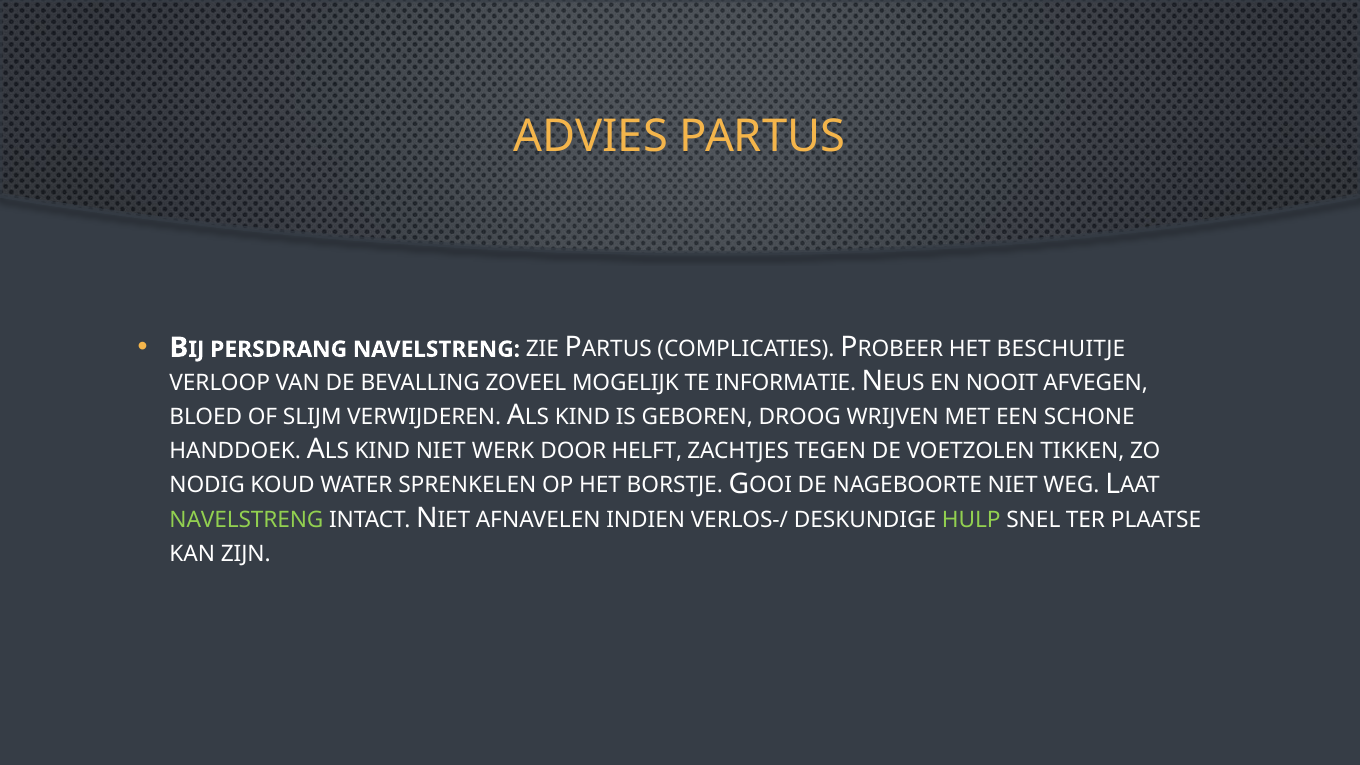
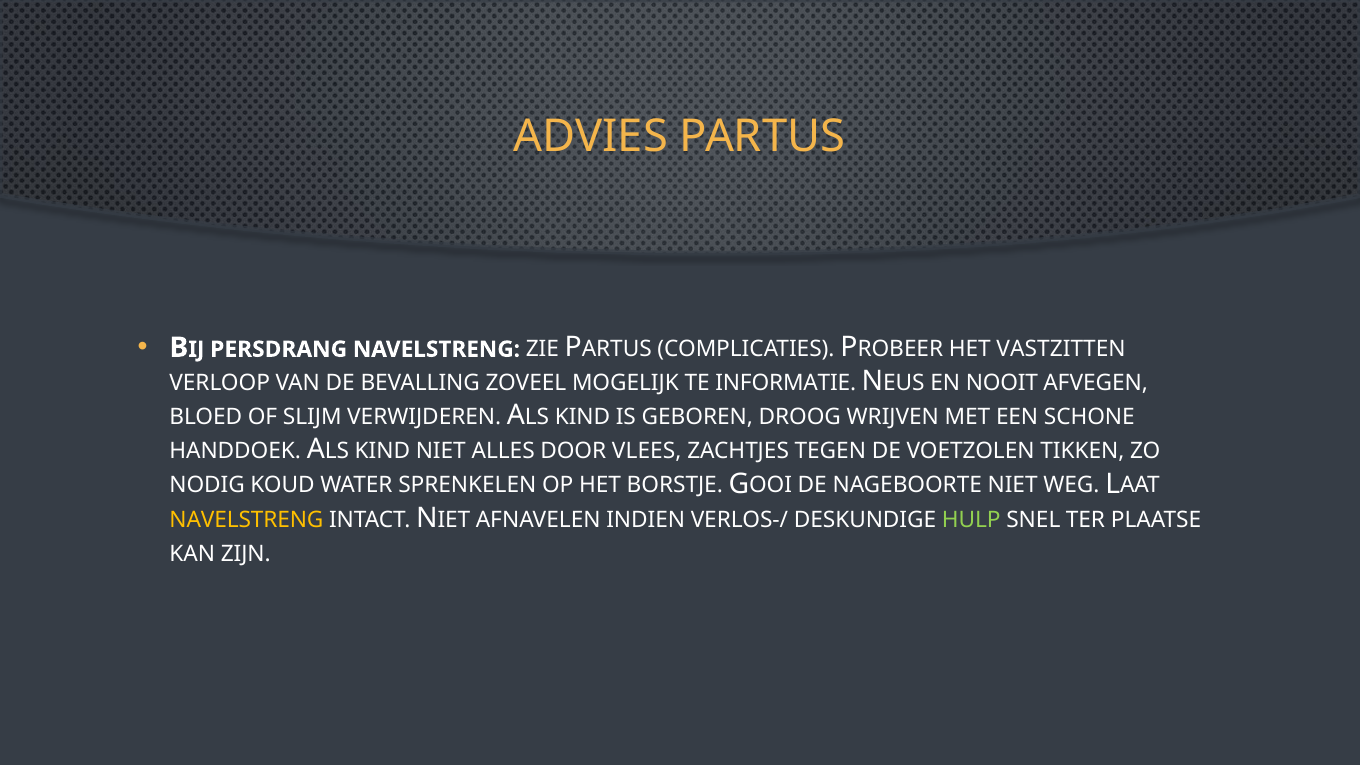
BESCHUITJE: BESCHUITJE -> VASTZITTEN (1061, 349)
WERK: WERK -> ALLES (503, 451)
HELFT: HELFT -> VLEES (647, 451)
NAVELSTRENG colour: light green -> yellow (246, 520)
